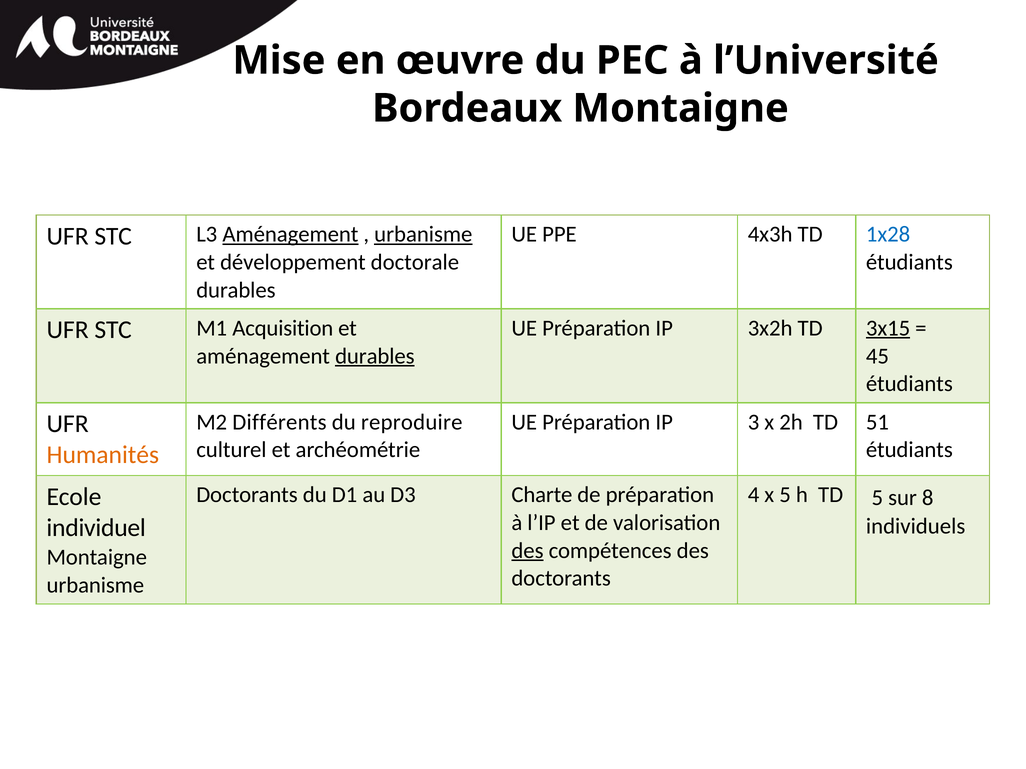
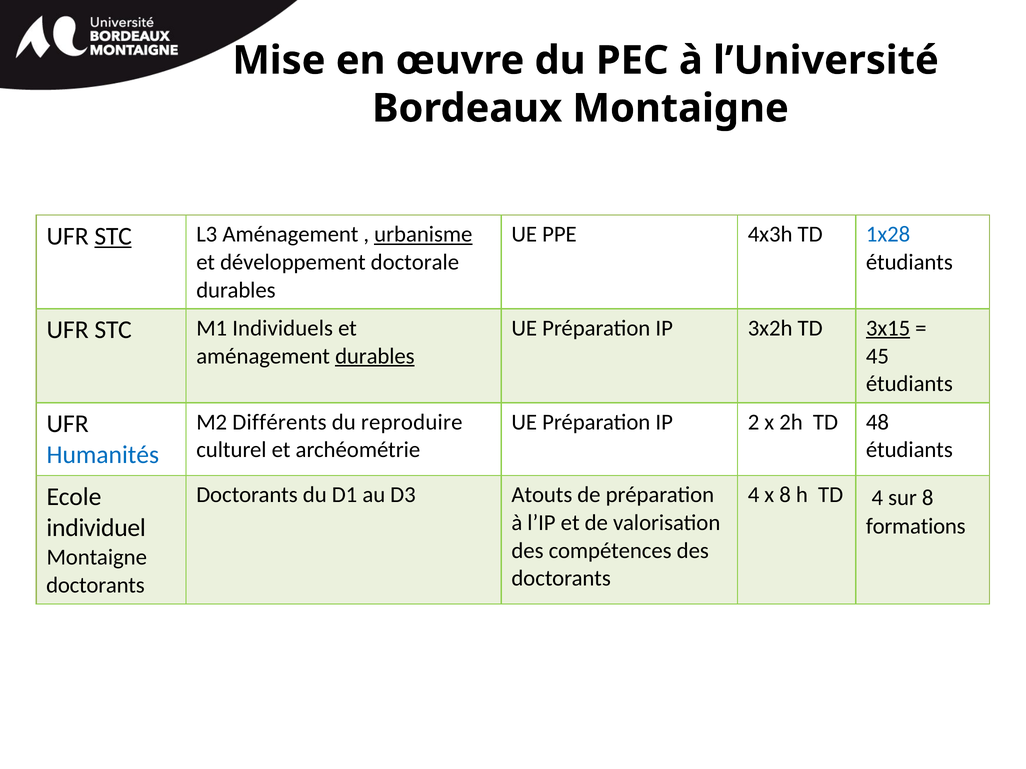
STC underline: none -> present (113, 236)
Aménagement underline: present -> none (290, 234)
Acquisition: Acquisition -> Individuels (283, 328)
3: 3 -> 2 (754, 422)
51: 51 -> 48 (877, 422)
Humanités colour: orange -> blue (103, 455)
Charte: Charte -> Atouts (542, 495)
x 5: 5 -> 8 (785, 495)
TD 5: 5 -> 4 (877, 498)
individuels: individuels -> formations (916, 526)
des underline: present -> none (527, 551)
urbanisme: urbanisme -> doctorants (95, 586)
